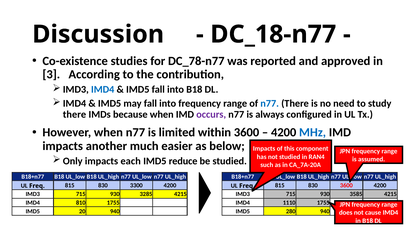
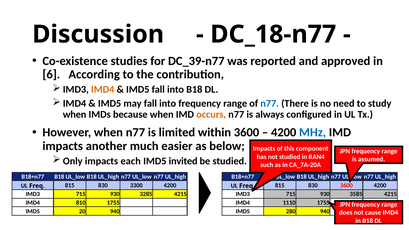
DC_78-n77: DC_78-n77 -> DC_39-n77 (196, 61)
3: 3 -> 6 (51, 75)
IMD4 colour: blue -> orange (103, 90)
there: there -> when (75, 115)
occurs colour: purple -> orange (211, 115)
reduce: reduce -> invited (183, 161)
